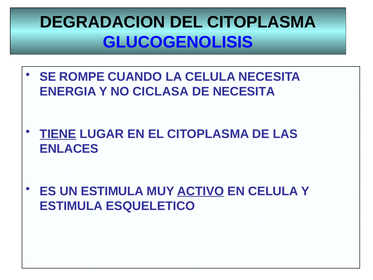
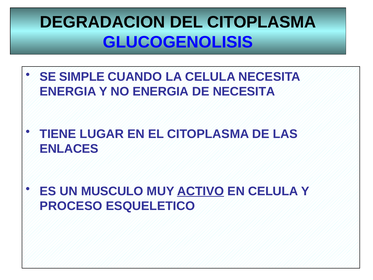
ROMPE: ROMPE -> SIMPLE (82, 77)
NO CICLASA: CICLASA -> ENERGIA (161, 92)
TIENE underline: present -> none (58, 134)
UN ESTIMULA: ESTIMULA -> MUSCULO (112, 191)
ESTIMULA: ESTIMULA -> PROCESO (71, 206)
